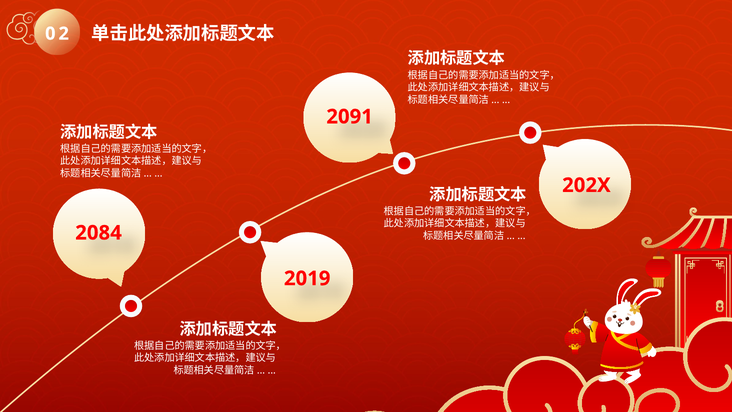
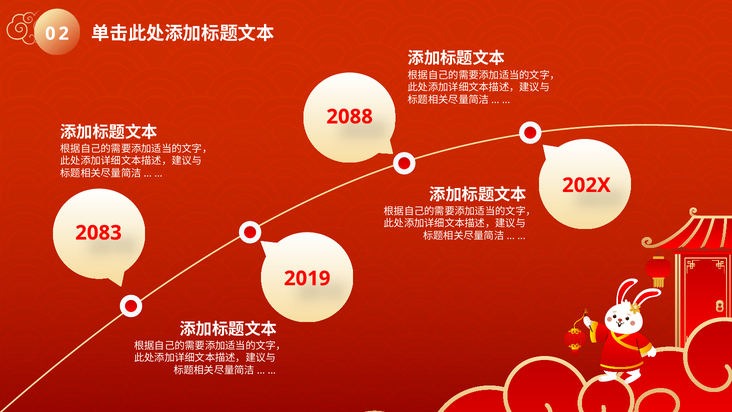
2091: 2091 -> 2088 (350, 117)
2084: 2084 -> 2083 (99, 233)
